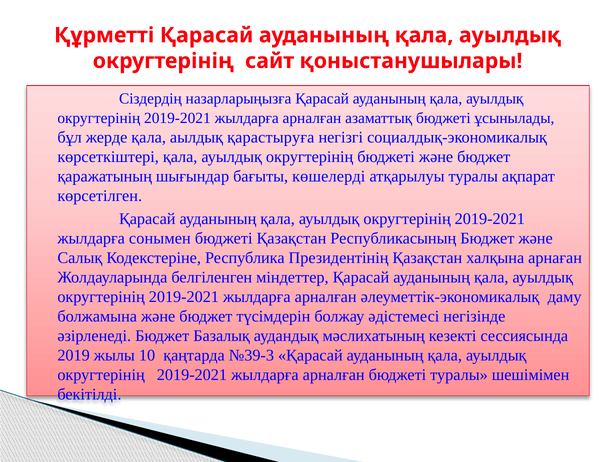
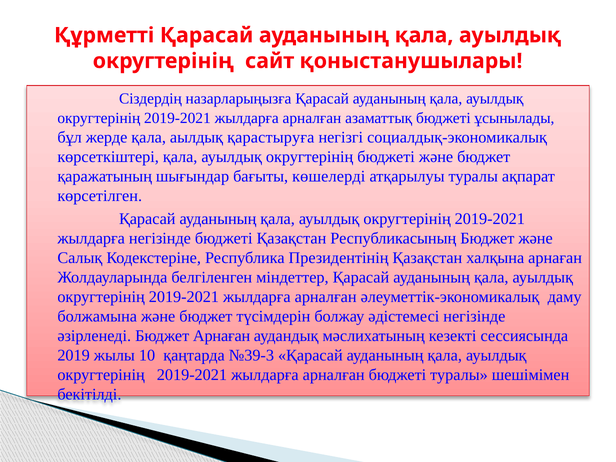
жылдарға сонымен: сонымен -> негізінде (160, 238)
Бюджет Базалық: Базалық -> Арнаған (222, 336)
